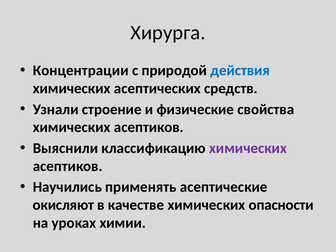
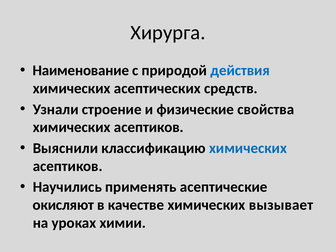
Концентрации: Концентрации -> Наименование (81, 70)
химических colour: purple -> blue (248, 148)
опасности: опасности -> вызывает (281, 205)
